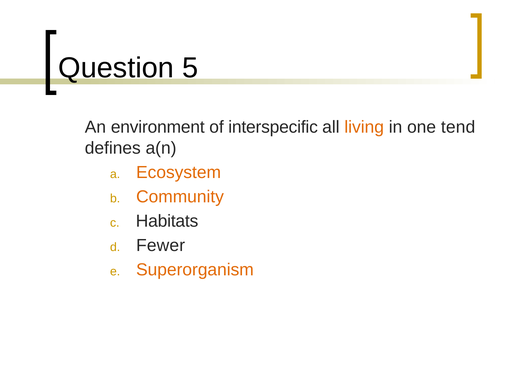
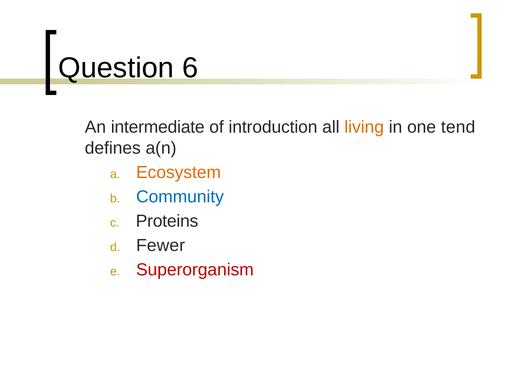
5: 5 -> 6 (190, 68)
environment: environment -> intermediate (158, 127)
interspecific: interspecific -> introduction (273, 127)
Community colour: orange -> blue (180, 197)
Habitats: Habitats -> Proteins (167, 221)
Superorganism colour: orange -> red (195, 269)
